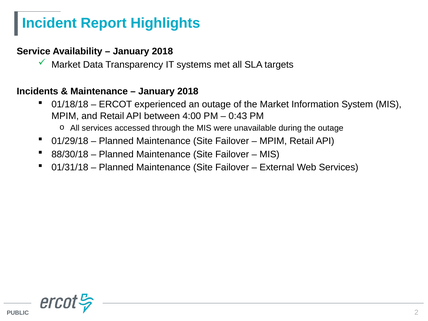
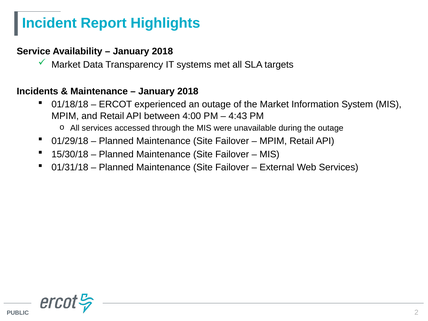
0:43: 0:43 -> 4:43 (238, 116)
88/30/18: 88/30/18 -> 15/30/18 (70, 154)
